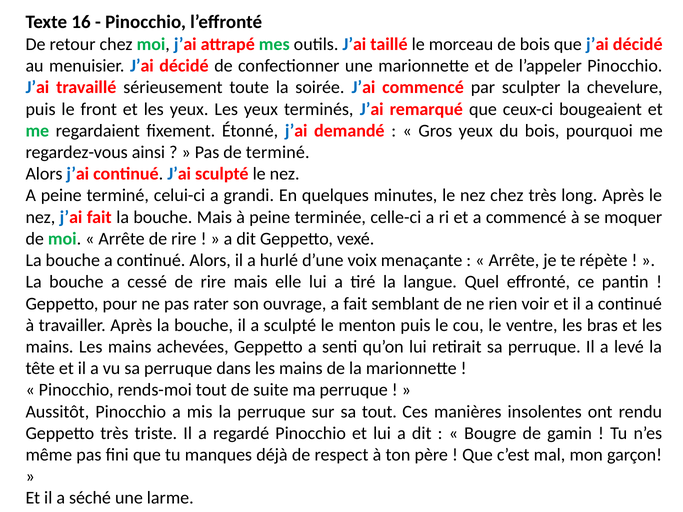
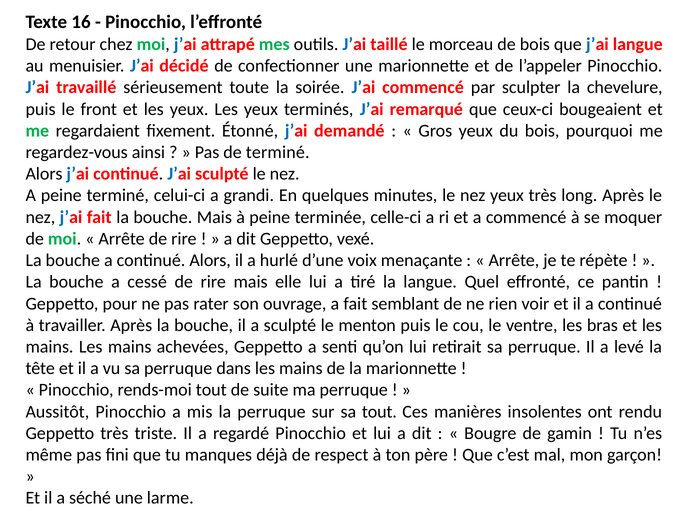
que j’ai décidé: décidé -> langue (638, 44)
nez chez: chez -> yeux (507, 196)
